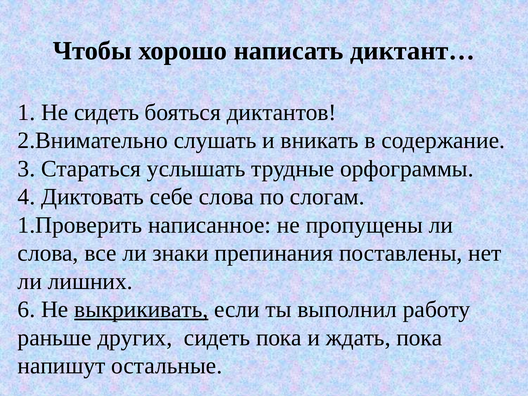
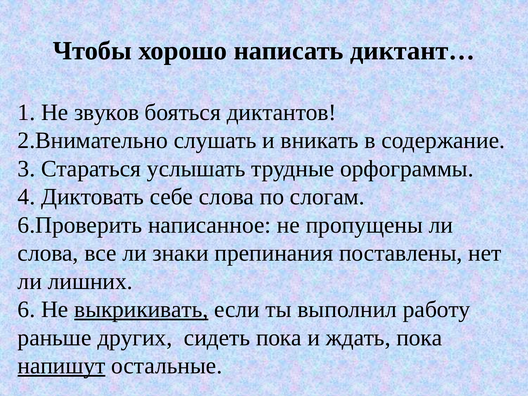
Не сидеть: сидеть -> звуков (107, 112)
1.Проверить: 1.Проверить -> 6.Проверить (80, 225)
напишут underline: none -> present (62, 366)
